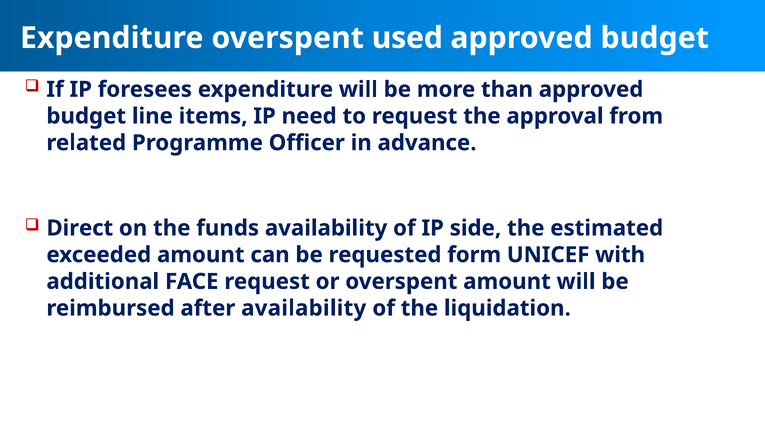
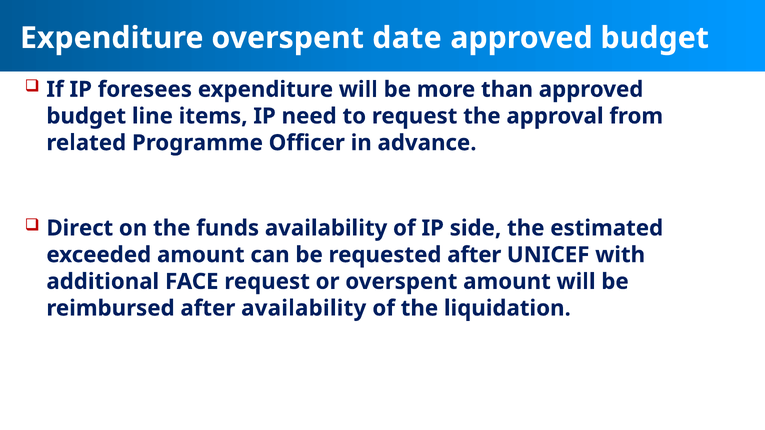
used: used -> date (407, 38)
requested form: form -> after (474, 255)
